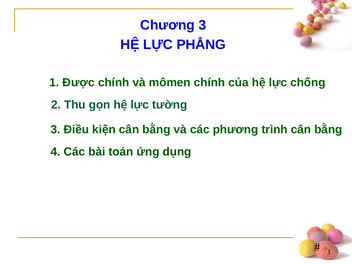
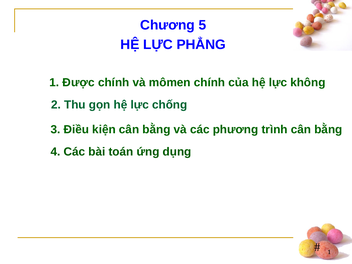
Chương 3: 3 -> 5 (202, 25)
chống: chống -> không (308, 82)
tường: tường -> chống (170, 105)
